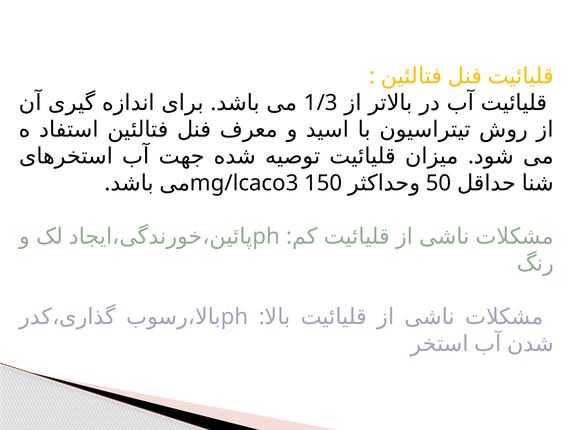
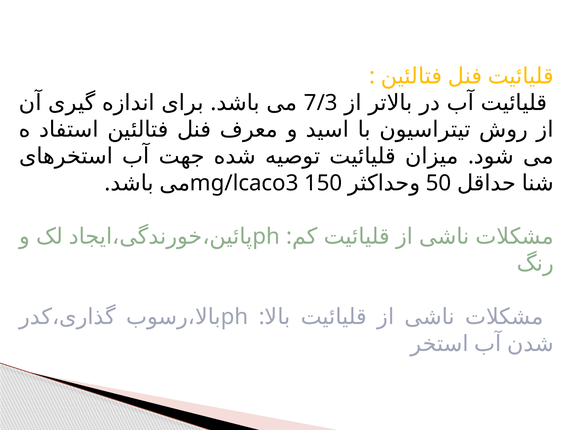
1/3: 1/3 -> 7/3 (321, 103)
